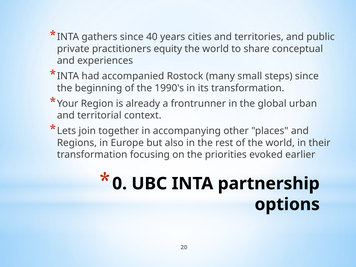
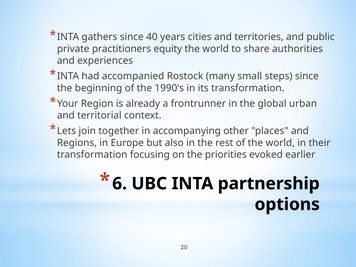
conceptual: conceptual -> authorities (297, 49)
0: 0 -> 6 (120, 184)
